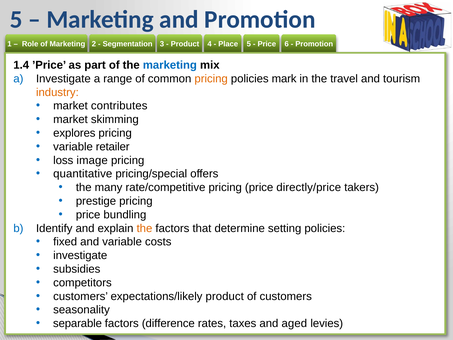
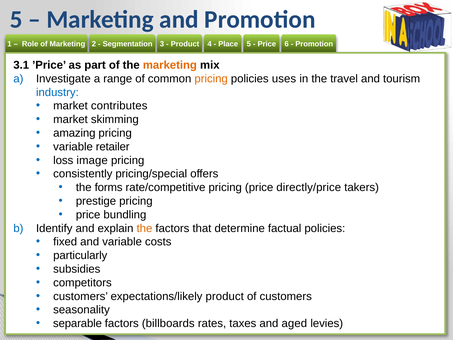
1.4: 1.4 -> 3.1 (21, 65)
marketing colour: blue -> orange (170, 65)
mark: mark -> uses (284, 79)
industry colour: orange -> blue (57, 92)
explores: explores -> amazing (74, 133)
quantitative: quantitative -> consistently (83, 174)
many: many -> forms (109, 187)
setting: setting -> factual (285, 228)
investigate: investigate -> particularly (80, 255)
difference: difference -> billboards (168, 323)
